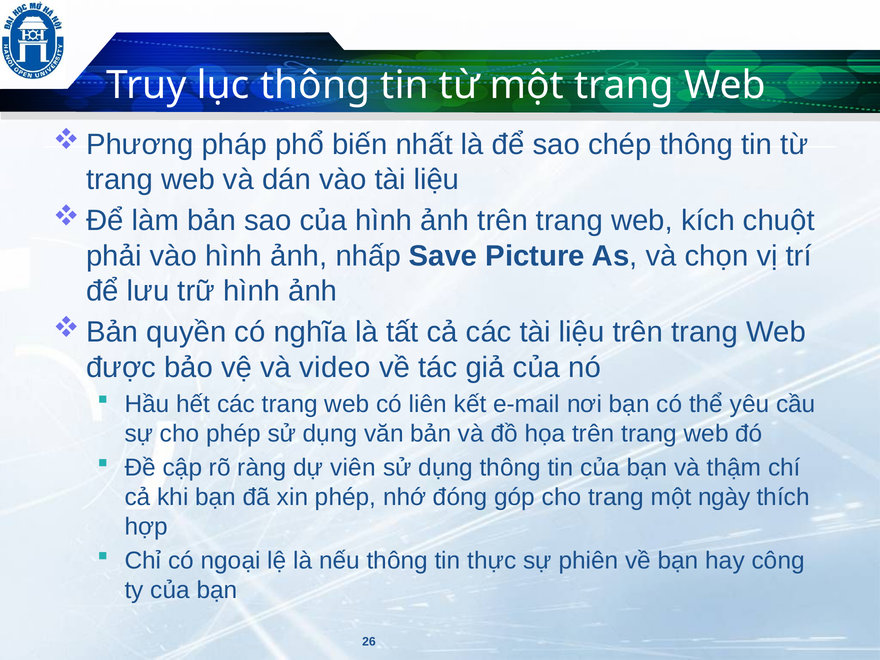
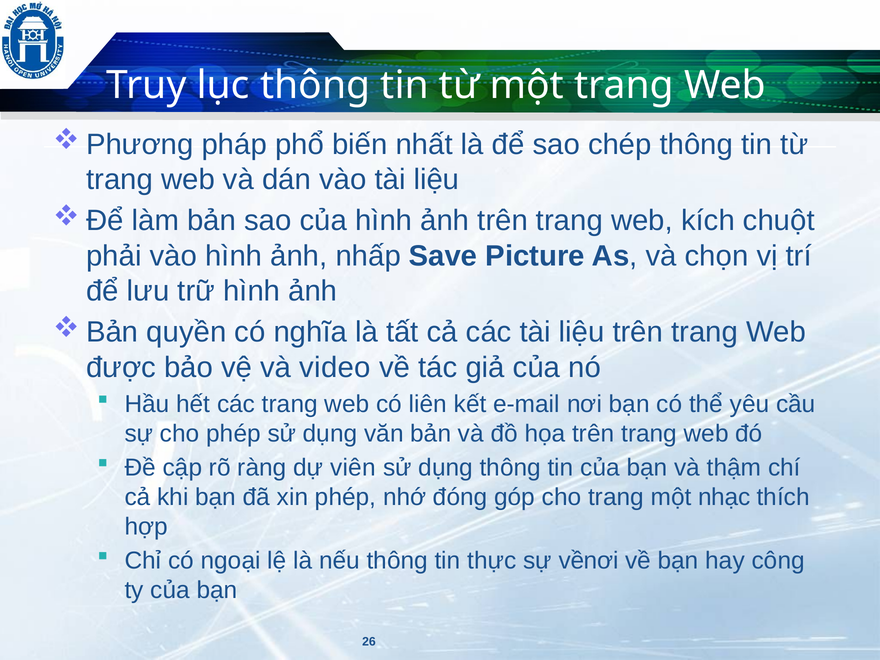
ngày: ngày -> nhạc (724, 497)
phiên: phiên -> vềnơi (589, 561)
